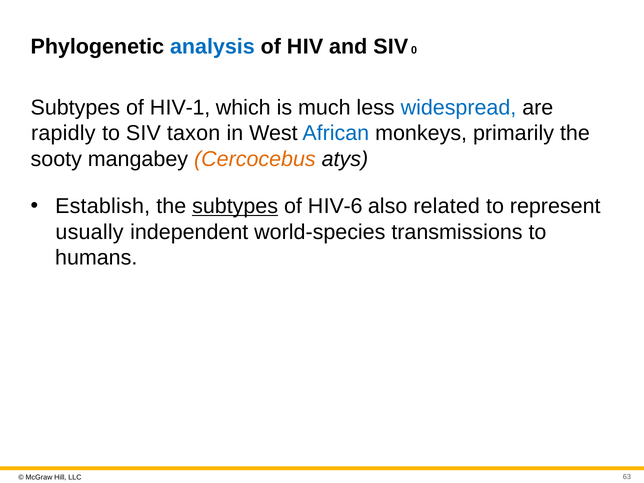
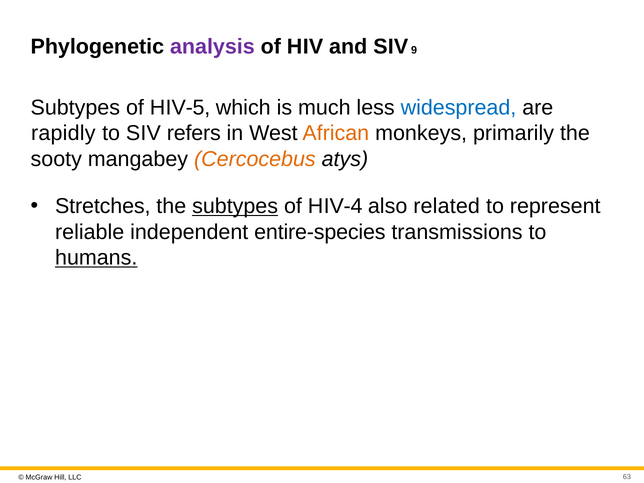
analysis colour: blue -> purple (212, 47)
0: 0 -> 9 (414, 50)
V-1: V-1 -> V-5 (191, 108)
taxon: taxon -> refers (194, 133)
African colour: blue -> orange (336, 133)
Establish: Establish -> Stretches (103, 206)
V-6: V-6 -> V-4 (346, 206)
usually: usually -> reliable (90, 232)
world-species: world-species -> entire-species (320, 232)
humans underline: none -> present (96, 258)
